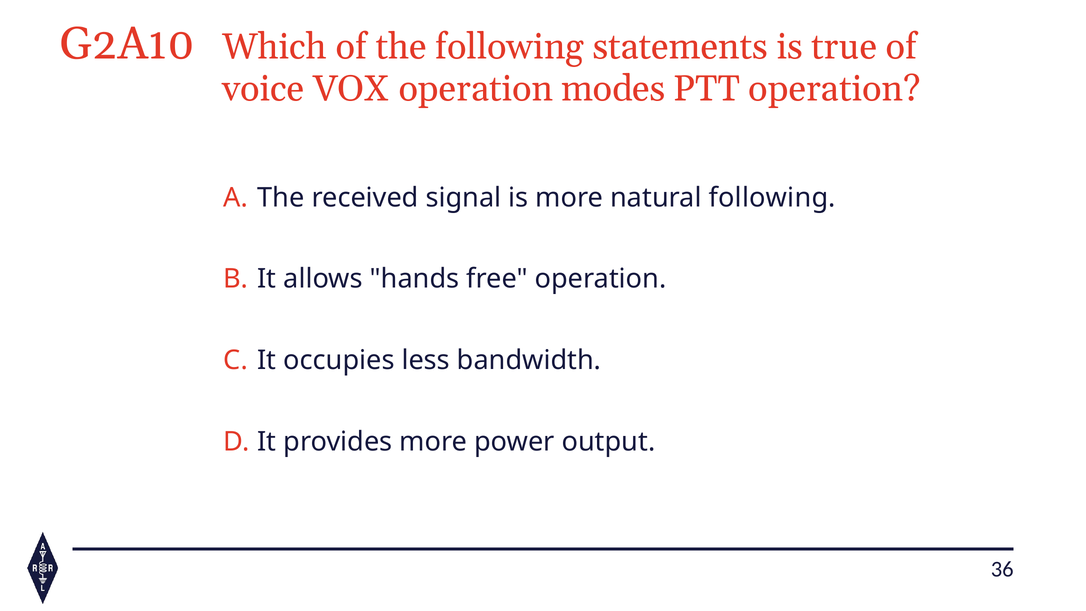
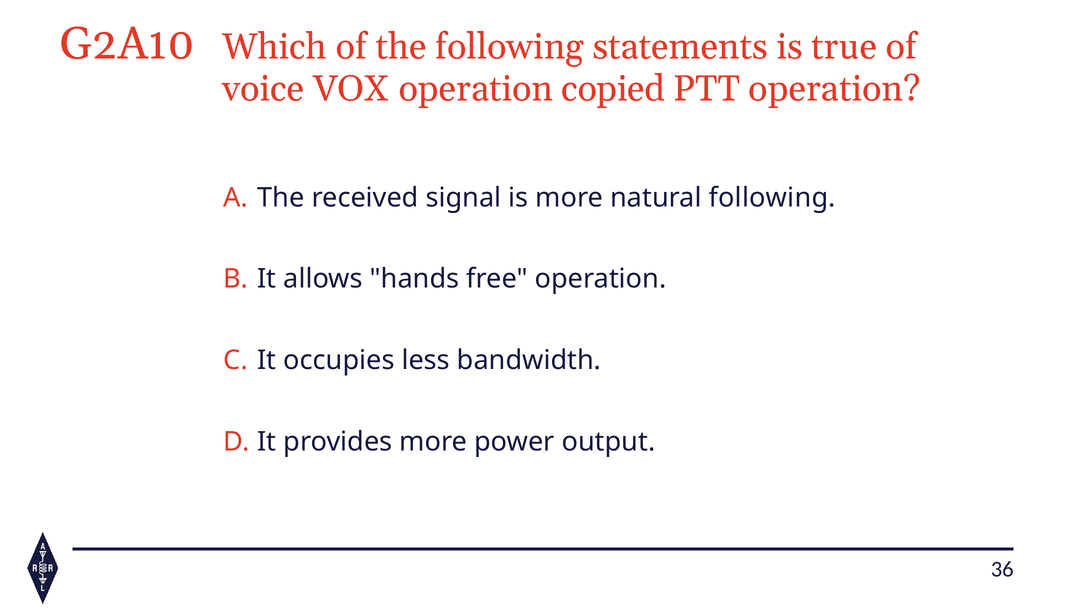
modes: modes -> copied (613, 89)
